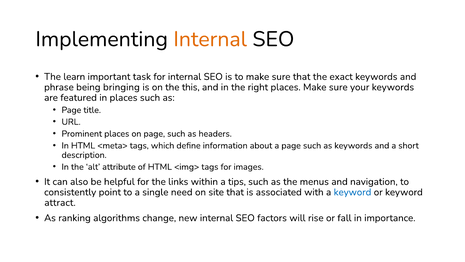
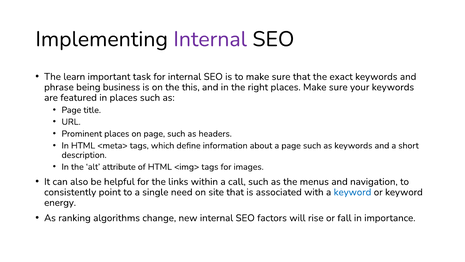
Internal colour: orange -> purple (210, 39)
bringing: bringing -> business (121, 87)
tips: tips -> call (237, 181)
attract: attract -> energy (60, 202)
